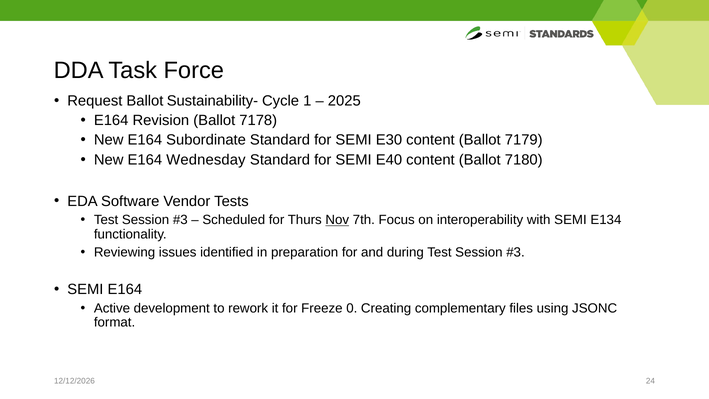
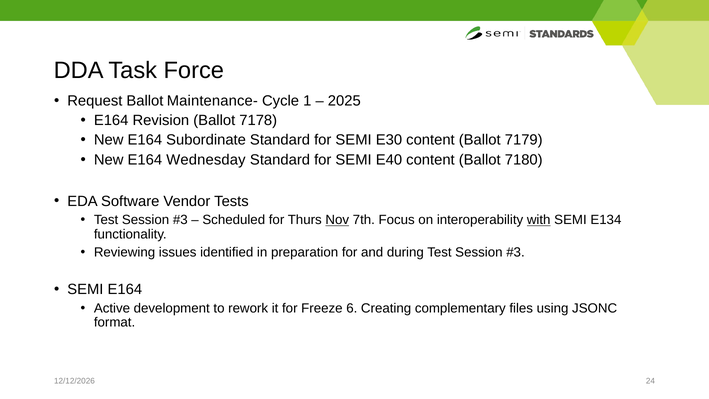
Sustainability-: Sustainability- -> Maintenance- (212, 101)
with underline: none -> present (539, 220)
0: 0 -> 6 (352, 308)
